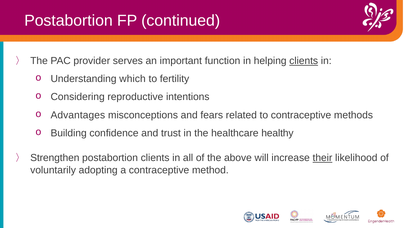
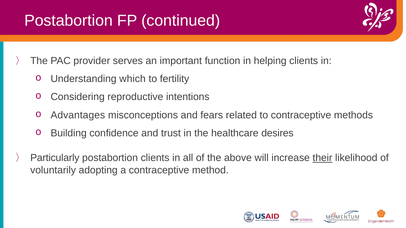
clients underline: present -> none (304, 61)
healthy: healthy -> desires (277, 133)
Strengthen: Strengthen -> Particularly (55, 158)
